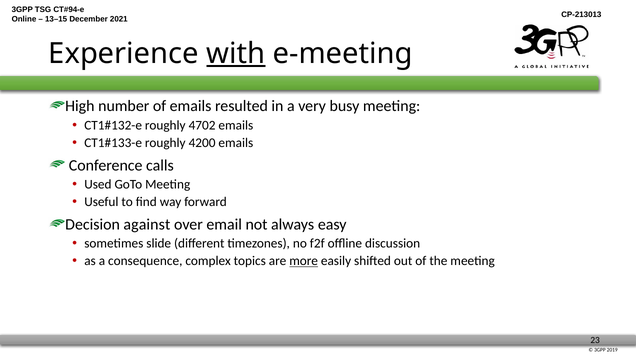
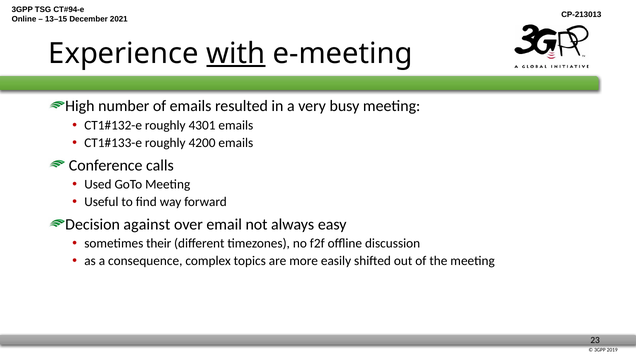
4702: 4702 -> 4301 (202, 125)
slide: slide -> their (159, 243)
more underline: present -> none (304, 261)
